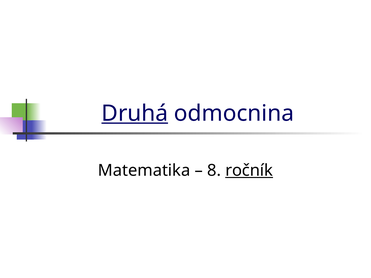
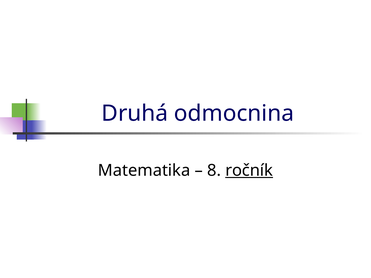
Druhá underline: present -> none (135, 113)
